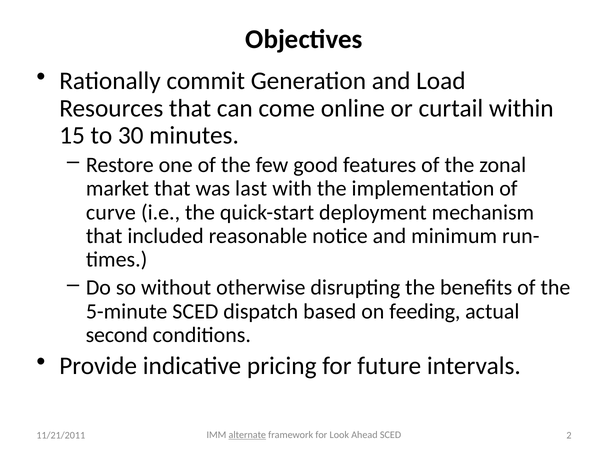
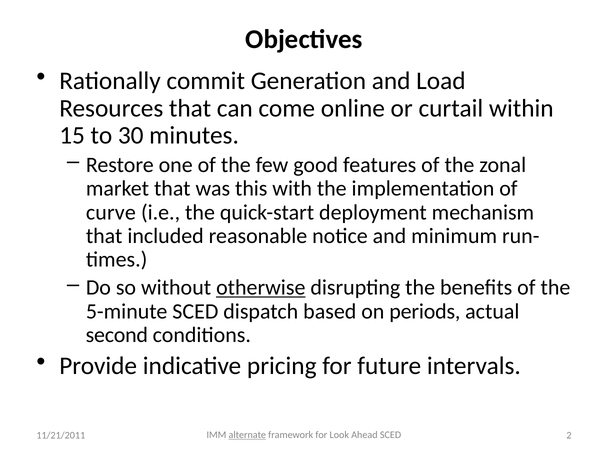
last: last -> this (251, 189)
otherwise underline: none -> present (261, 288)
feeding: feeding -> periods (425, 311)
